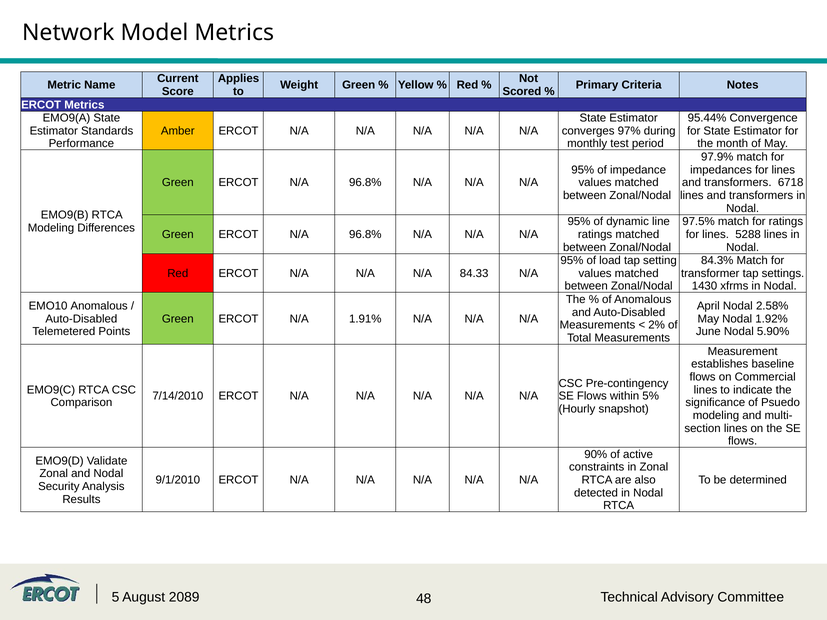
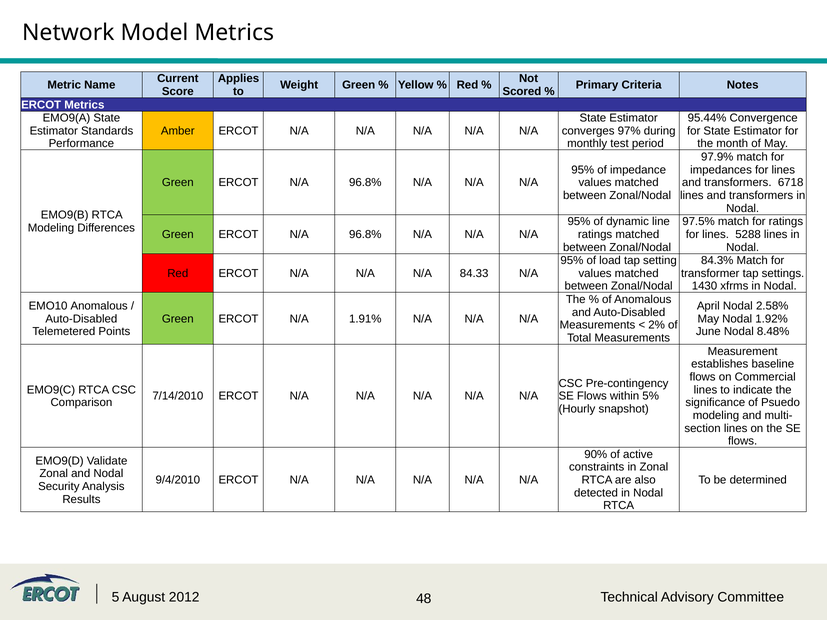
5.90%: 5.90% -> 8.48% (773, 332)
9/1/2010: 9/1/2010 -> 9/4/2010 (178, 480)
2089: 2089 -> 2012 (184, 597)
